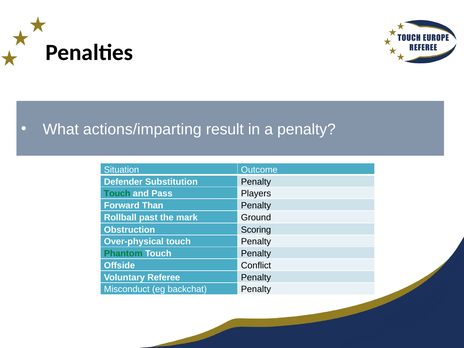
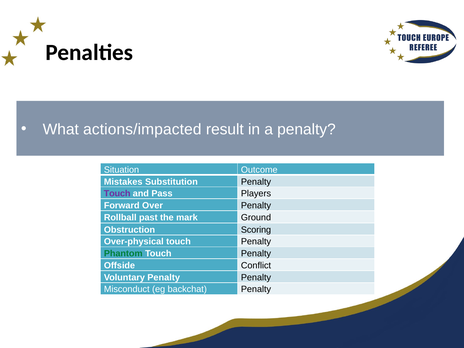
actions/imparting: actions/imparting -> actions/impacted (142, 129)
Defender: Defender -> Mistakes (123, 182)
Touch colour: green -> purple (117, 194)
Than: Than -> Over (153, 206)
Voluntary Referee: Referee -> Penalty (164, 277)
